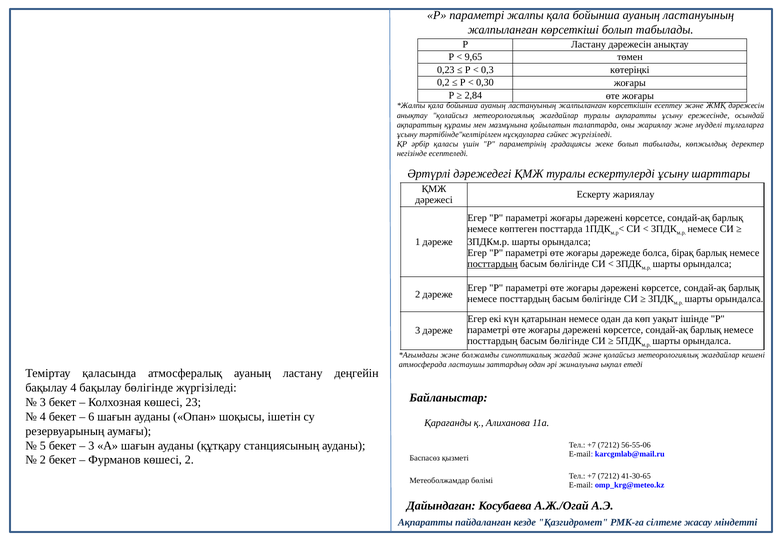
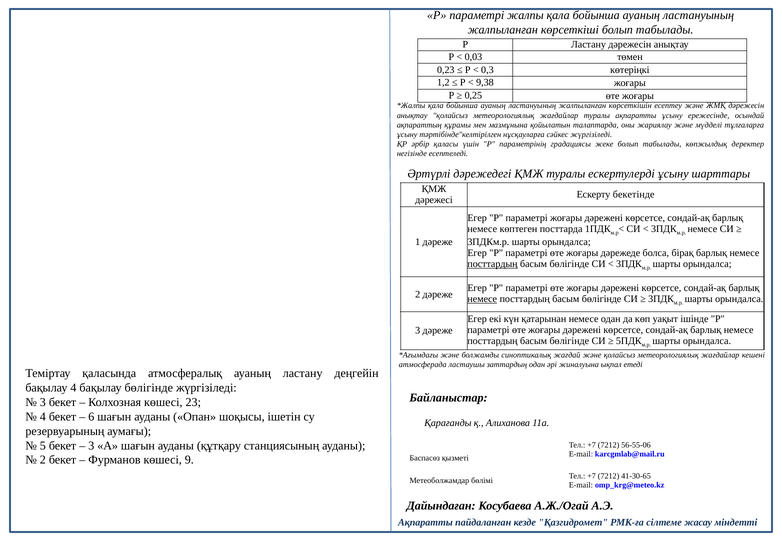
9,65: 9,65 -> 0,03 (473, 57)
0,2: 0,2 -> 1,2 (443, 83)
0,30: 0,30 -> 9,38 (485, 83)
2,84: 2,84 -> 0,25 (473, 96)
Ескерту жариялау: жариялау -> бекетінде (634, 195)
немесе underline: none -> present (482, 299)
көшесі 2: 2 -> 9 (189, 460)
